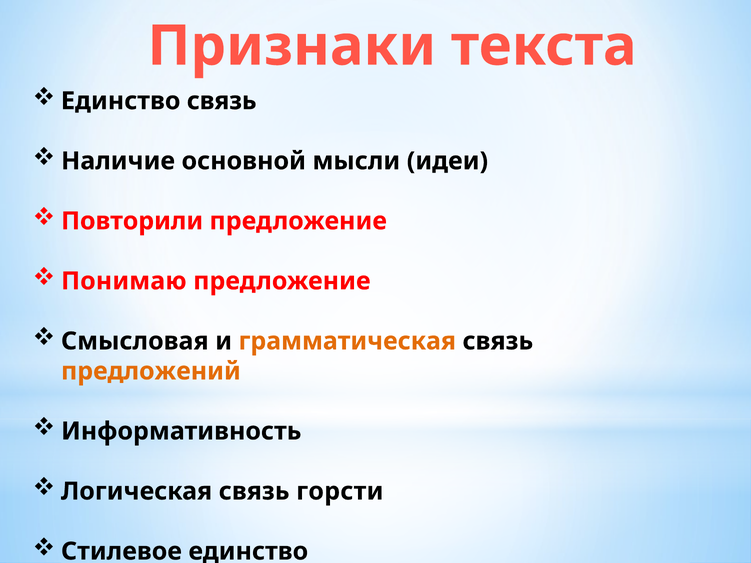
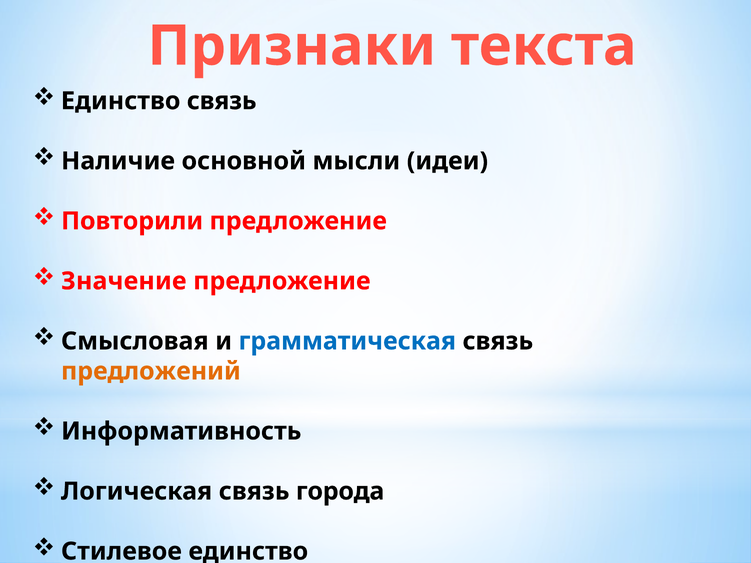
Понимаю: Понимаю -> Значение (124, 281)
грамматическая colour: orange -> blue (347, 341)
горсти: горсти -> города (340, 492)
